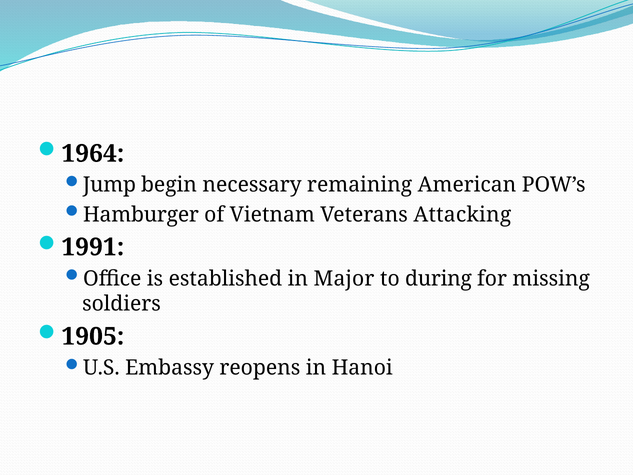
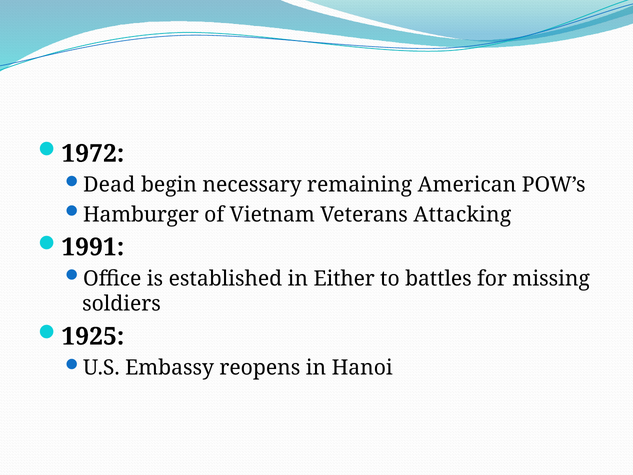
1964: 1964 -> 1972 (93, 154)
Jump: Jump -> Dead (109, 185)
Major: Major -> Either (344, 278)
during: during -> battles (438, 278)
1905: 1905 -> 1925 (93, 336)
